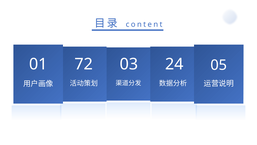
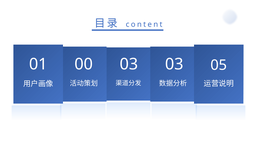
72: 72 -> 00 (84, 64)
03 24: 24 -> 03 (174, 64)
